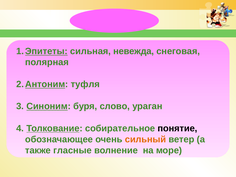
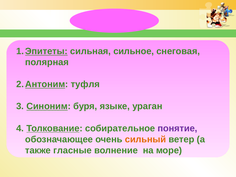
невежда: невежда -> сильное (134, 51)
слово: слово -> языке (115, 106)
понятие colour: black -> purple (177, 128)
